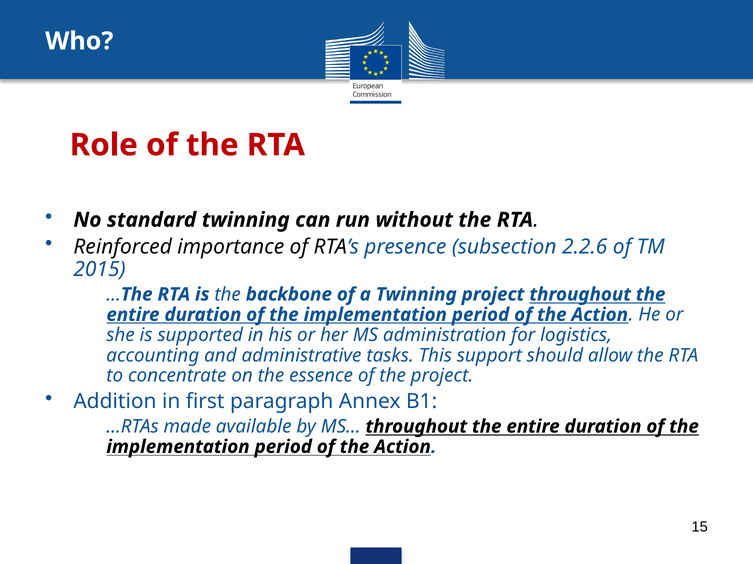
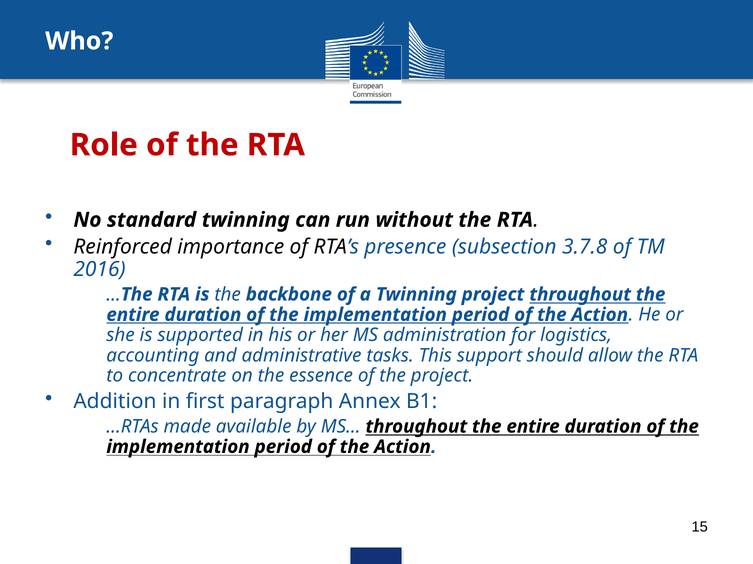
2.2.6: 2.2.6 -> 3.7.8 (585, 247)
2015: 2015 -> 2016 (100, 270)
